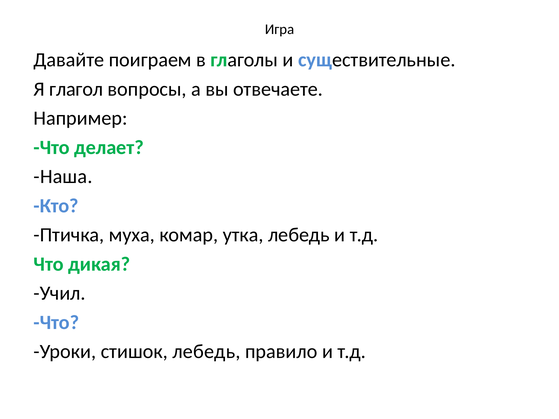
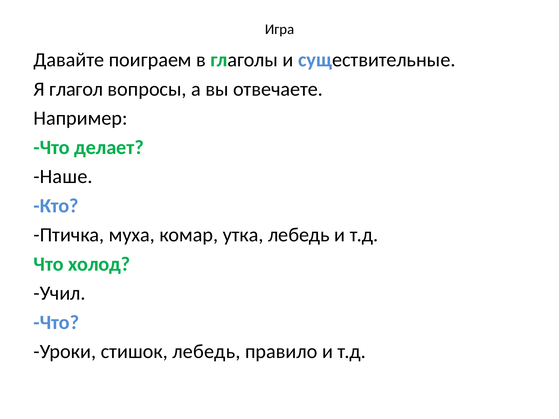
Наша: Наша -> Наше (63, 177)
дикая: дикая -> холод (99, 264)
